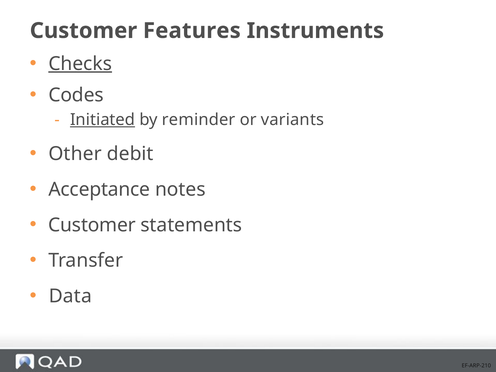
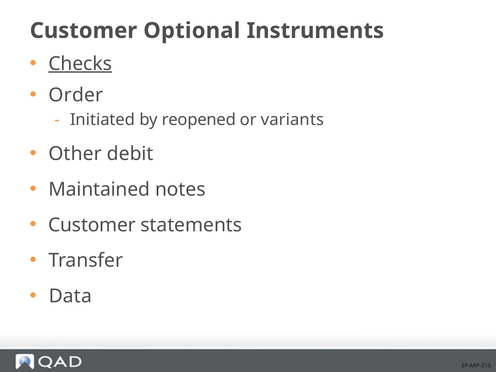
Features: Features -> Optional (192, 31)
Codes: Codes -> Order (76, 95)
Initiated underline: present -> none (103, 120)
reminder: reminder -> reopened (199, 120)
Acceptance: Acceptance -> Maintained (99, 189)
